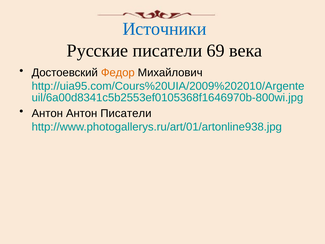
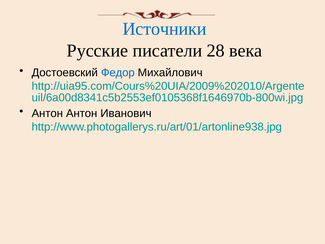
69: 69 -> 28 (216, 51)
Федор colour: orange -> blue (118, 73)
Антон Писатели: Писатели -> Иванович (126, 113)
